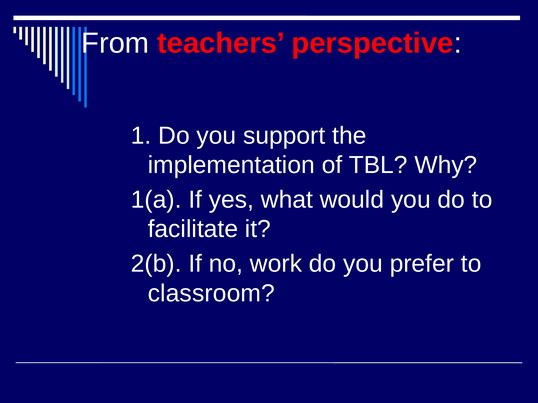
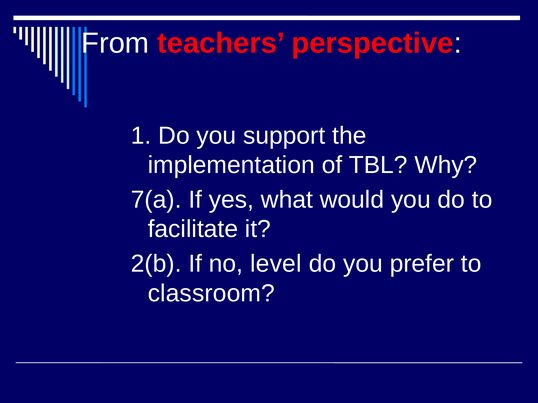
1(a: 1(a -> 7(a (156, 200)
work: work -> level (276, 264)
